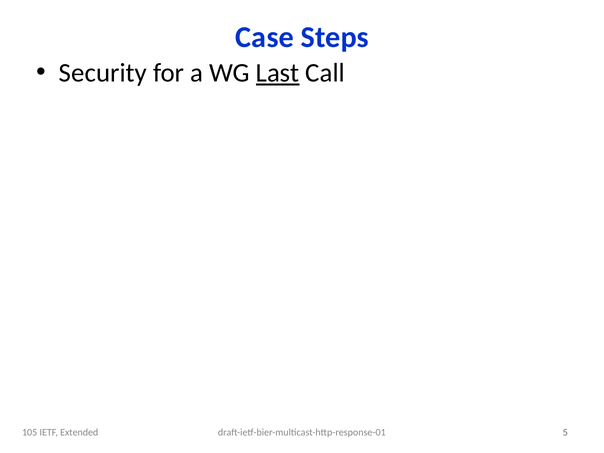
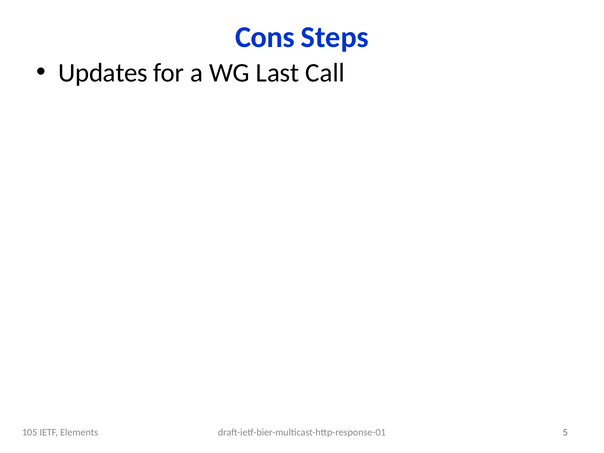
Case: Case -> Cons (265, 37)
Security: Security -> Updates (103, 73)
Last underline: present -> none (278, 73)
Extended: Extended -> Elements (79, 432)
